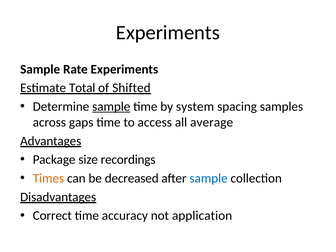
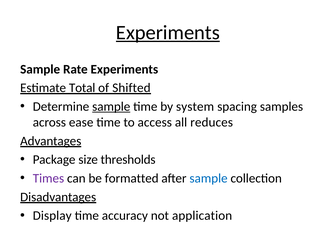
Experiments underline: none -> present (168, 33)
gaps: gaps -> ease (81, 122)
average: average -> reduces (212, 122)
recordings: recordings -> thresholds (128, 160)
Times colour: orange -> purple (48, 178)
decreased: decreased -> formatted (132, 178)
Correct: Correct -> Display (52, 216)
